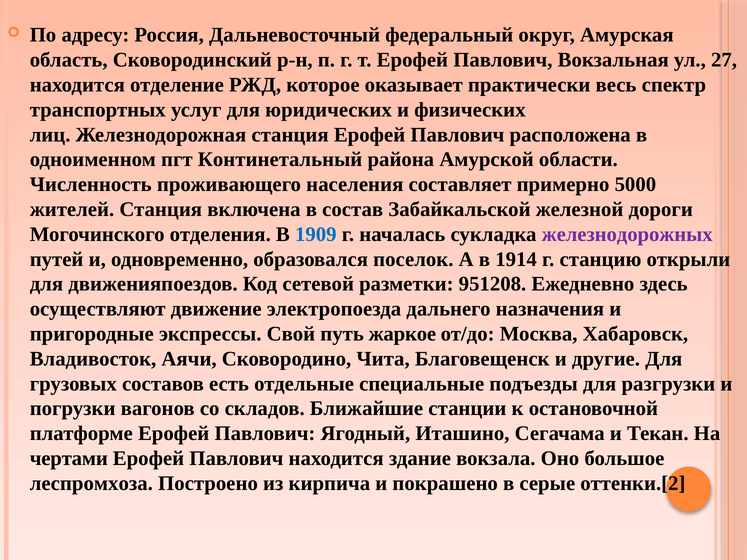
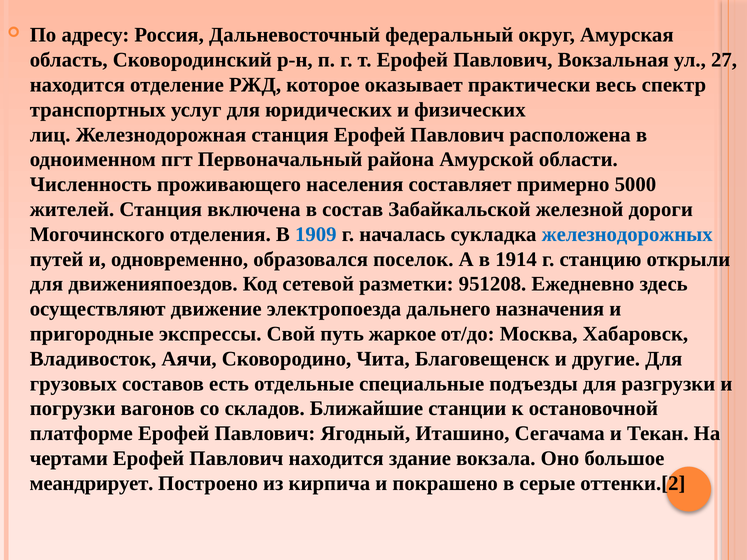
Континетальный: Континетальный -> Первоначальный (280, 160)
железнодорожных colour: purple -> blue (627, 234)
леспромхоза: леспромхоза -> меандрирует (91, 483)
